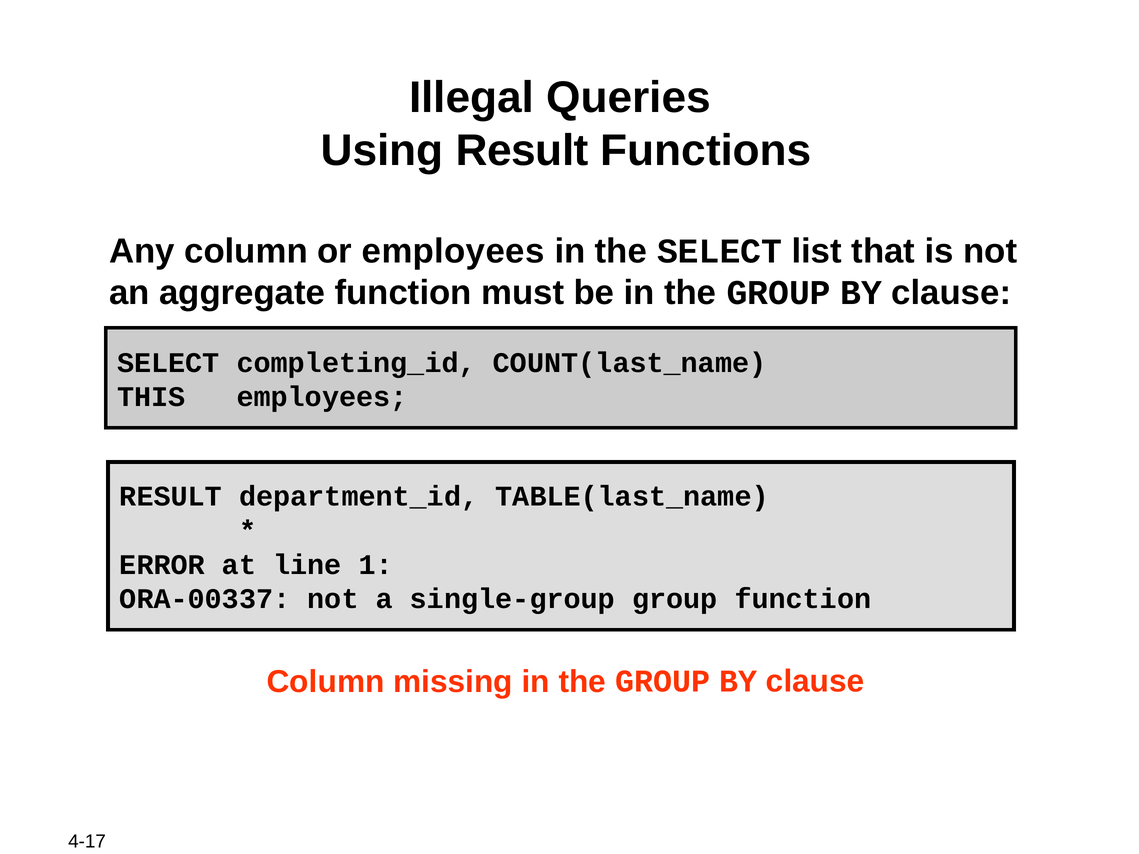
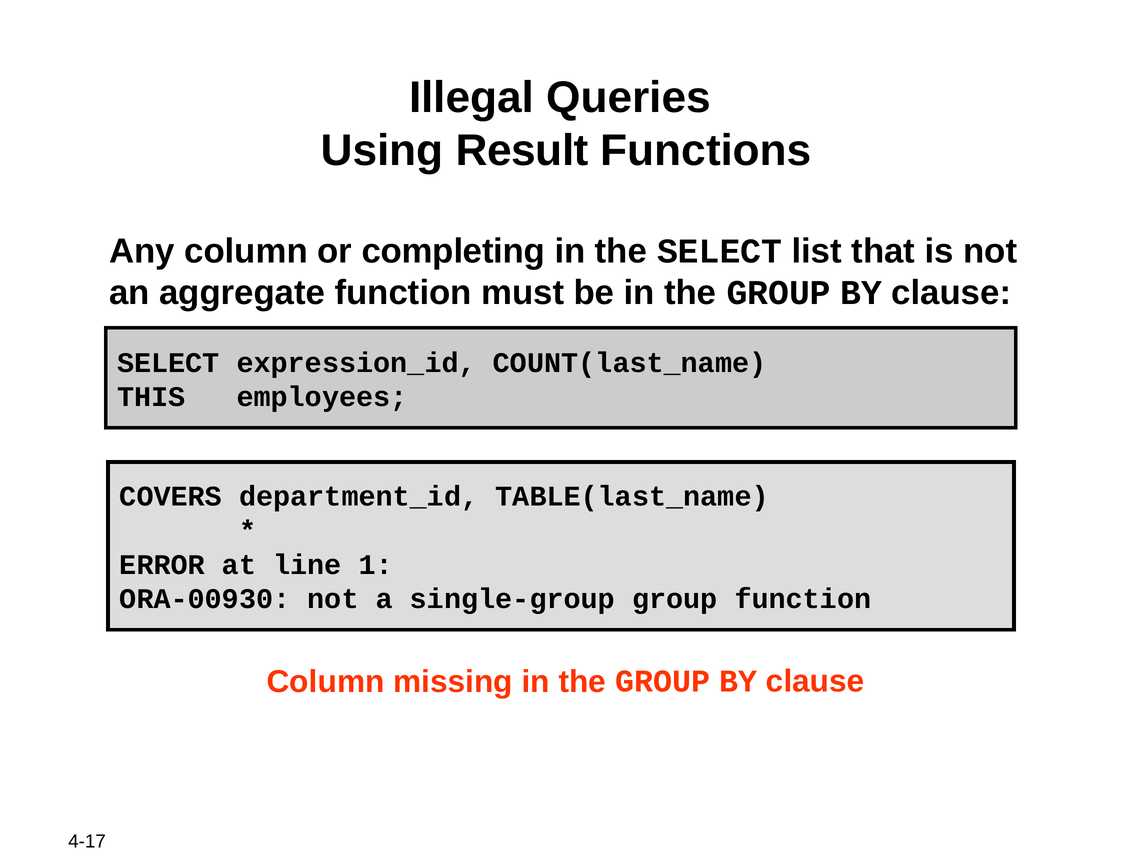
or employees: employees -> completing (453, 251)
completing_id: completing_id -> expression_id (356, 363)
RESULT: RESULT -> COVERS (171, 497)
ORA-00337: ORA-00337 -> ORA-00930 (205, 599)
